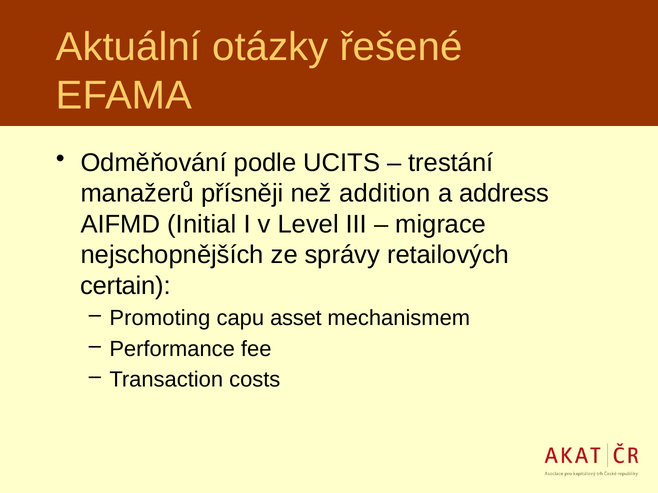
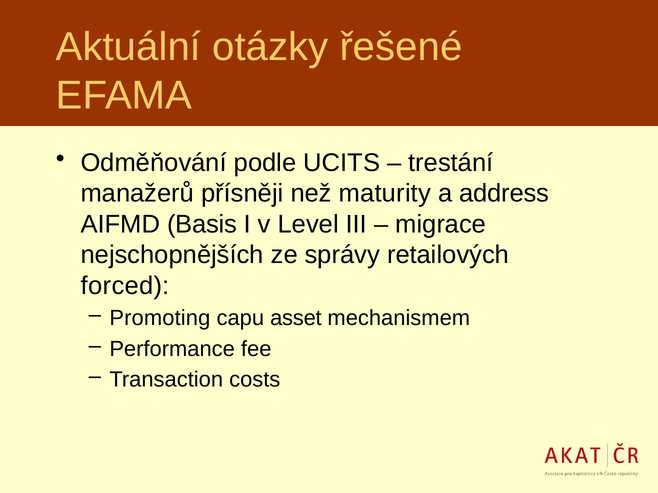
addition: addition -> maturity (385, 194)
Initial: Initial -> Basis (202, 224)
certain: certain -> forced (125, 286)
